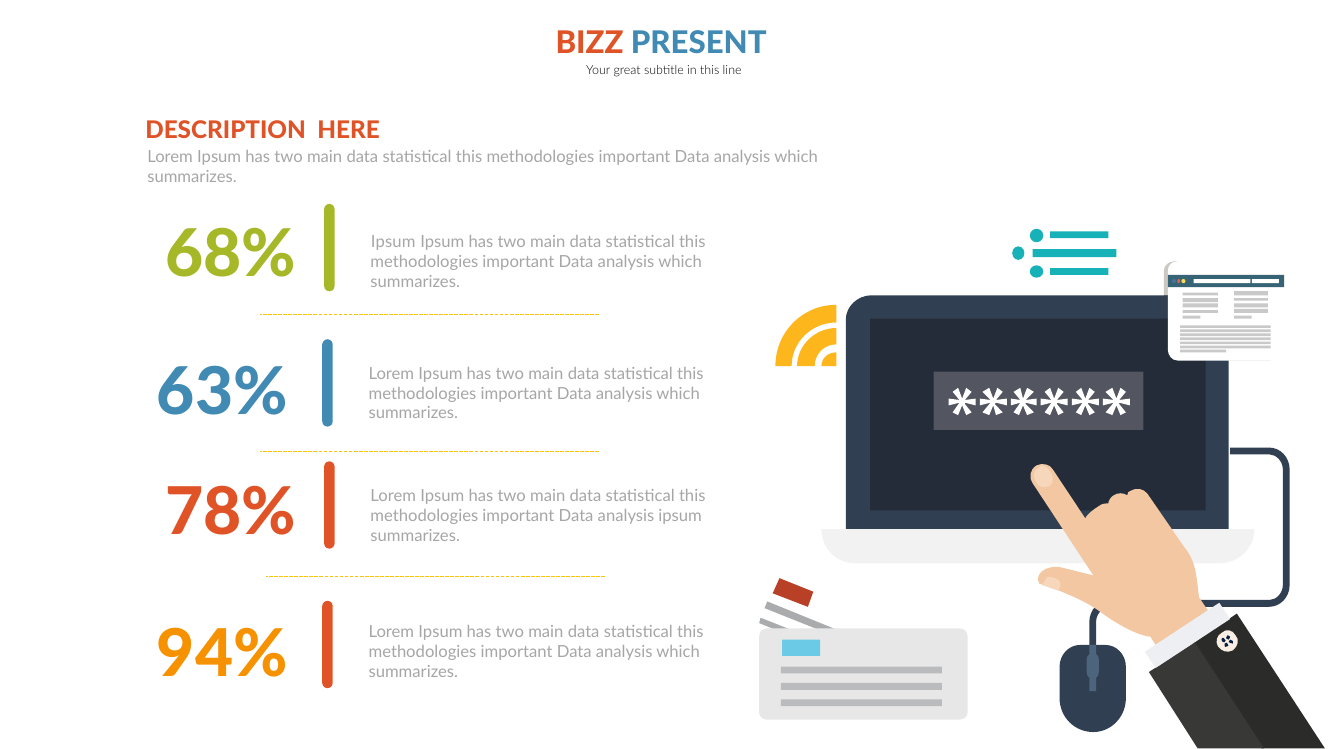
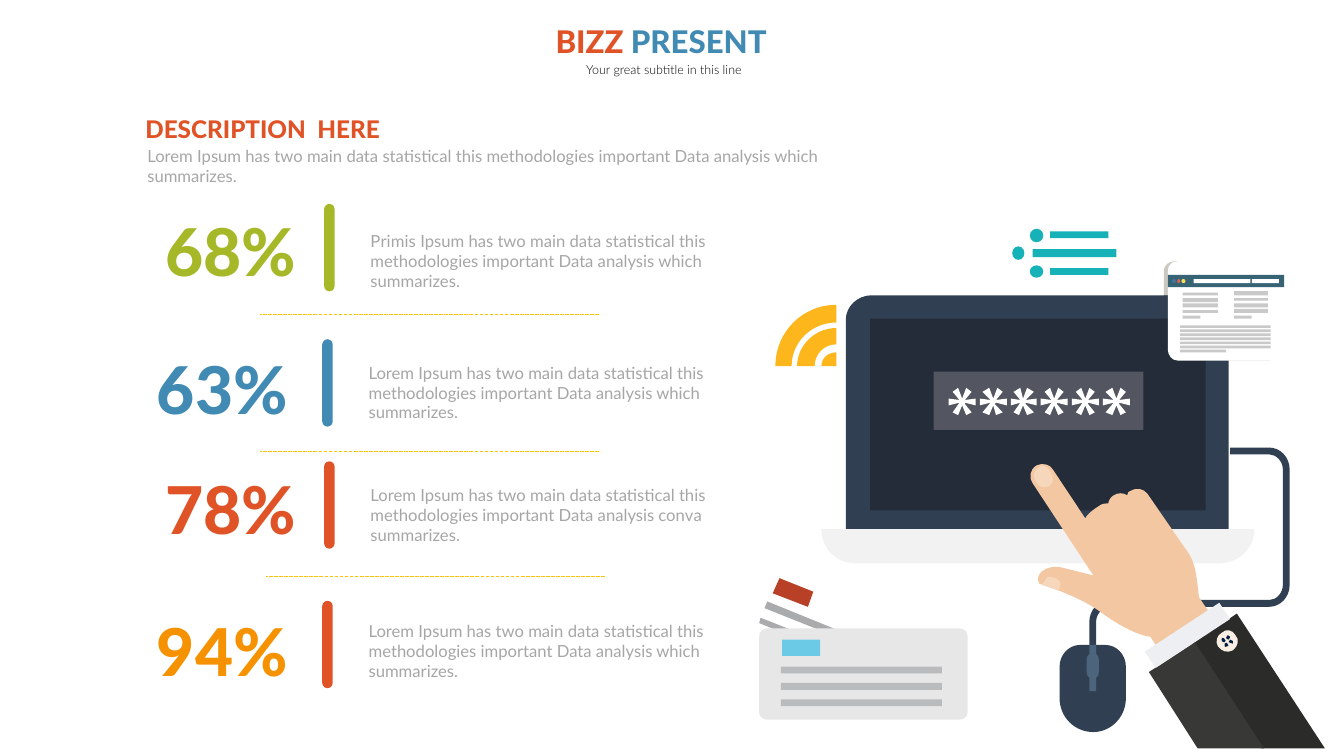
68% Ipsum: Ipsum -> Primis (393, 242)
analysis ipsum: ipsum -> conva (680, 515)
